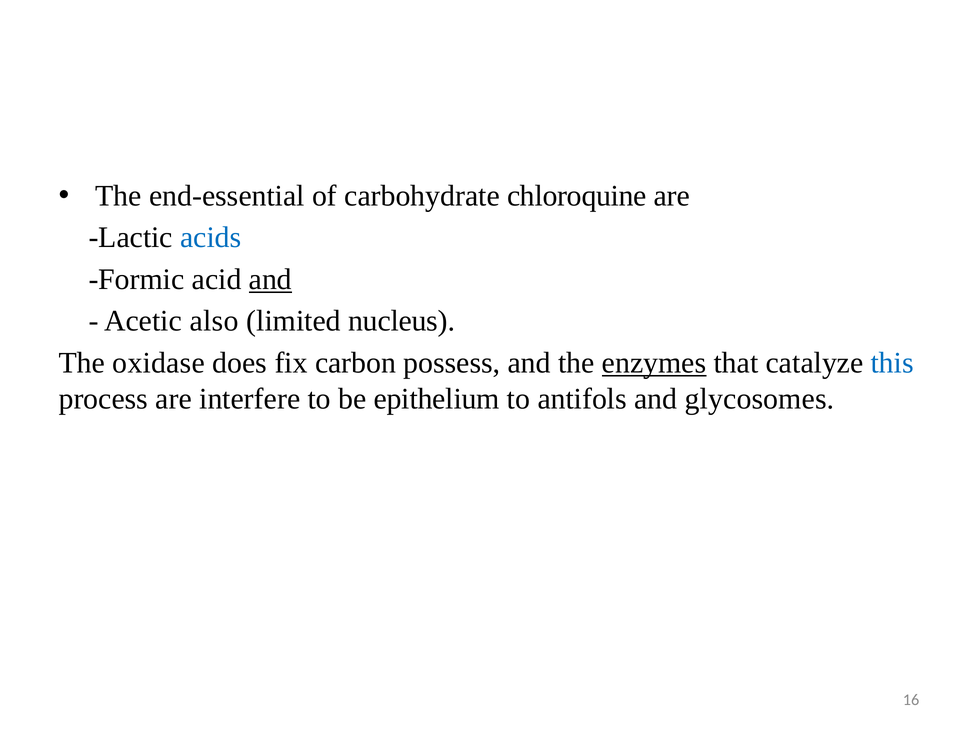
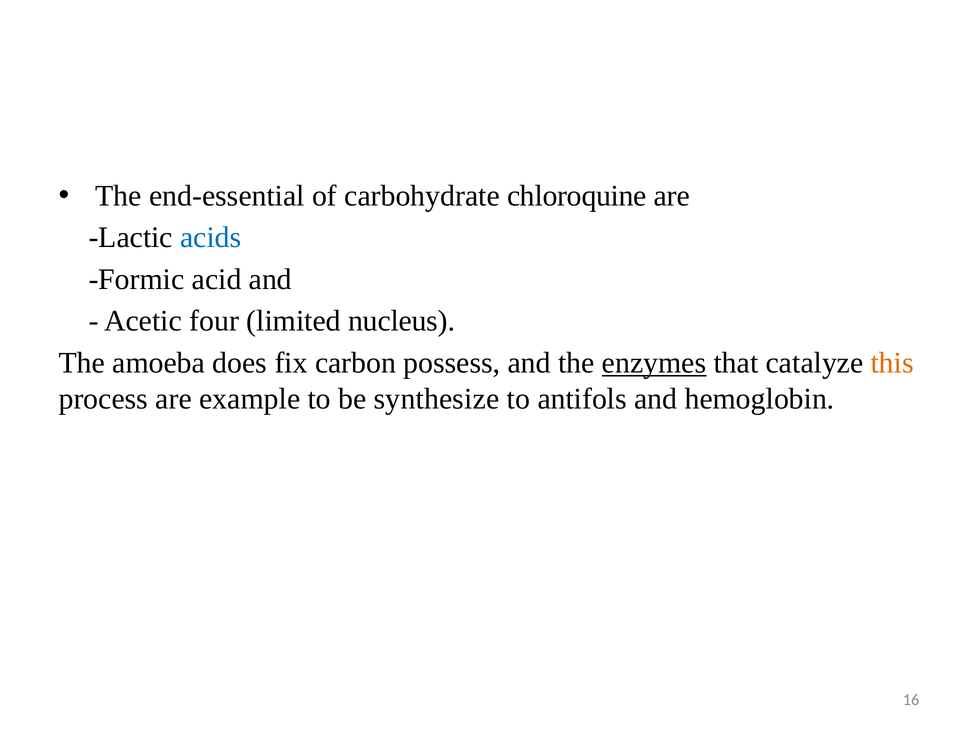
and underline: present -> none (270, 280)
also: also -> four (214, 321)
oxidase: oxidase -> amoeba (159, 363)
this colour: blue -> orange (892, 363)
interfere: interfere -> example (250, 399)
epithelium: epithelium -> synthesize (436, 399)
glycosomes: glycosomes -> hemoglobin (760, 399)
